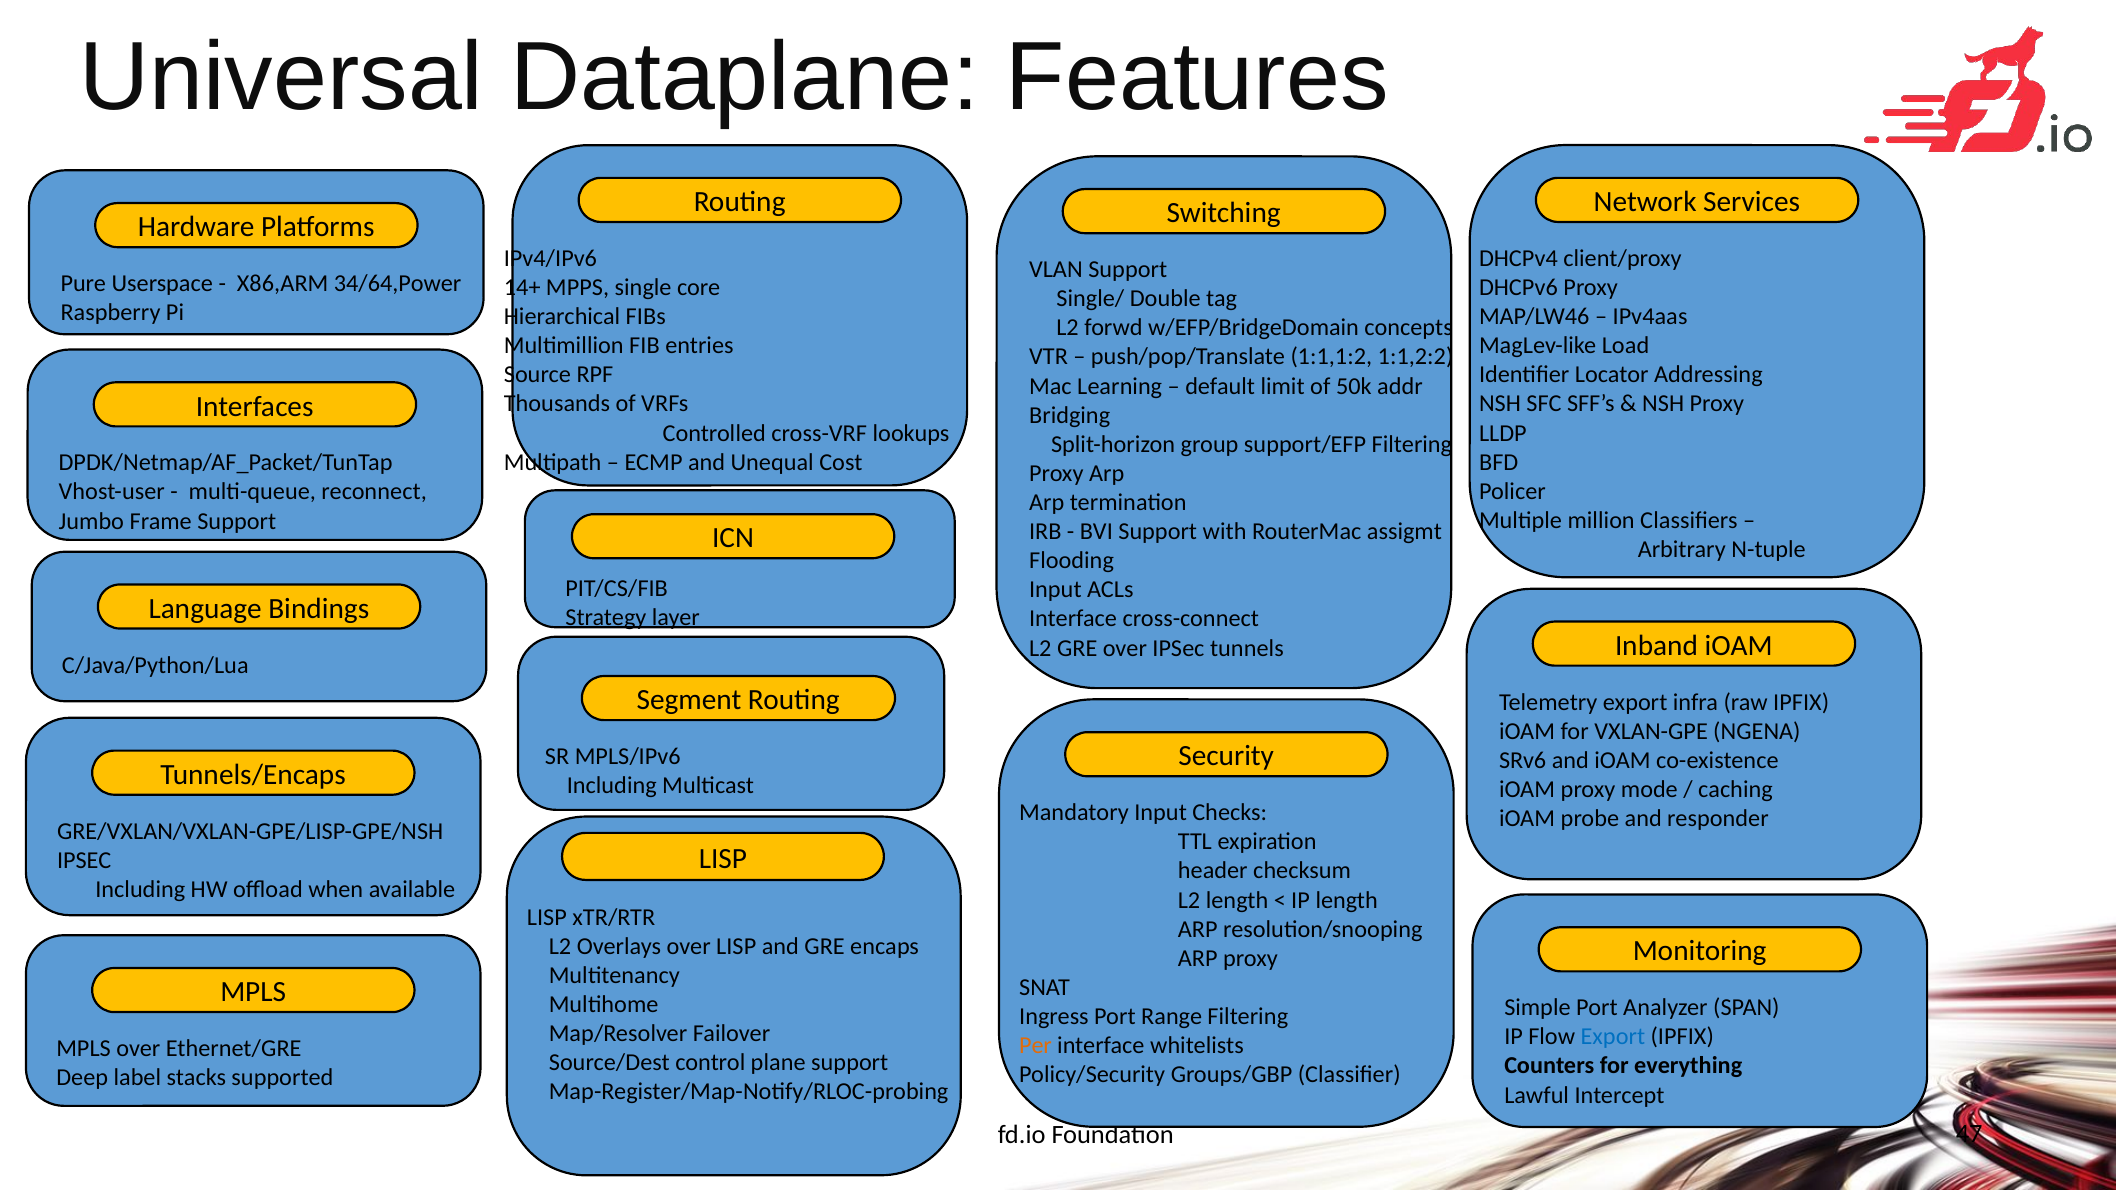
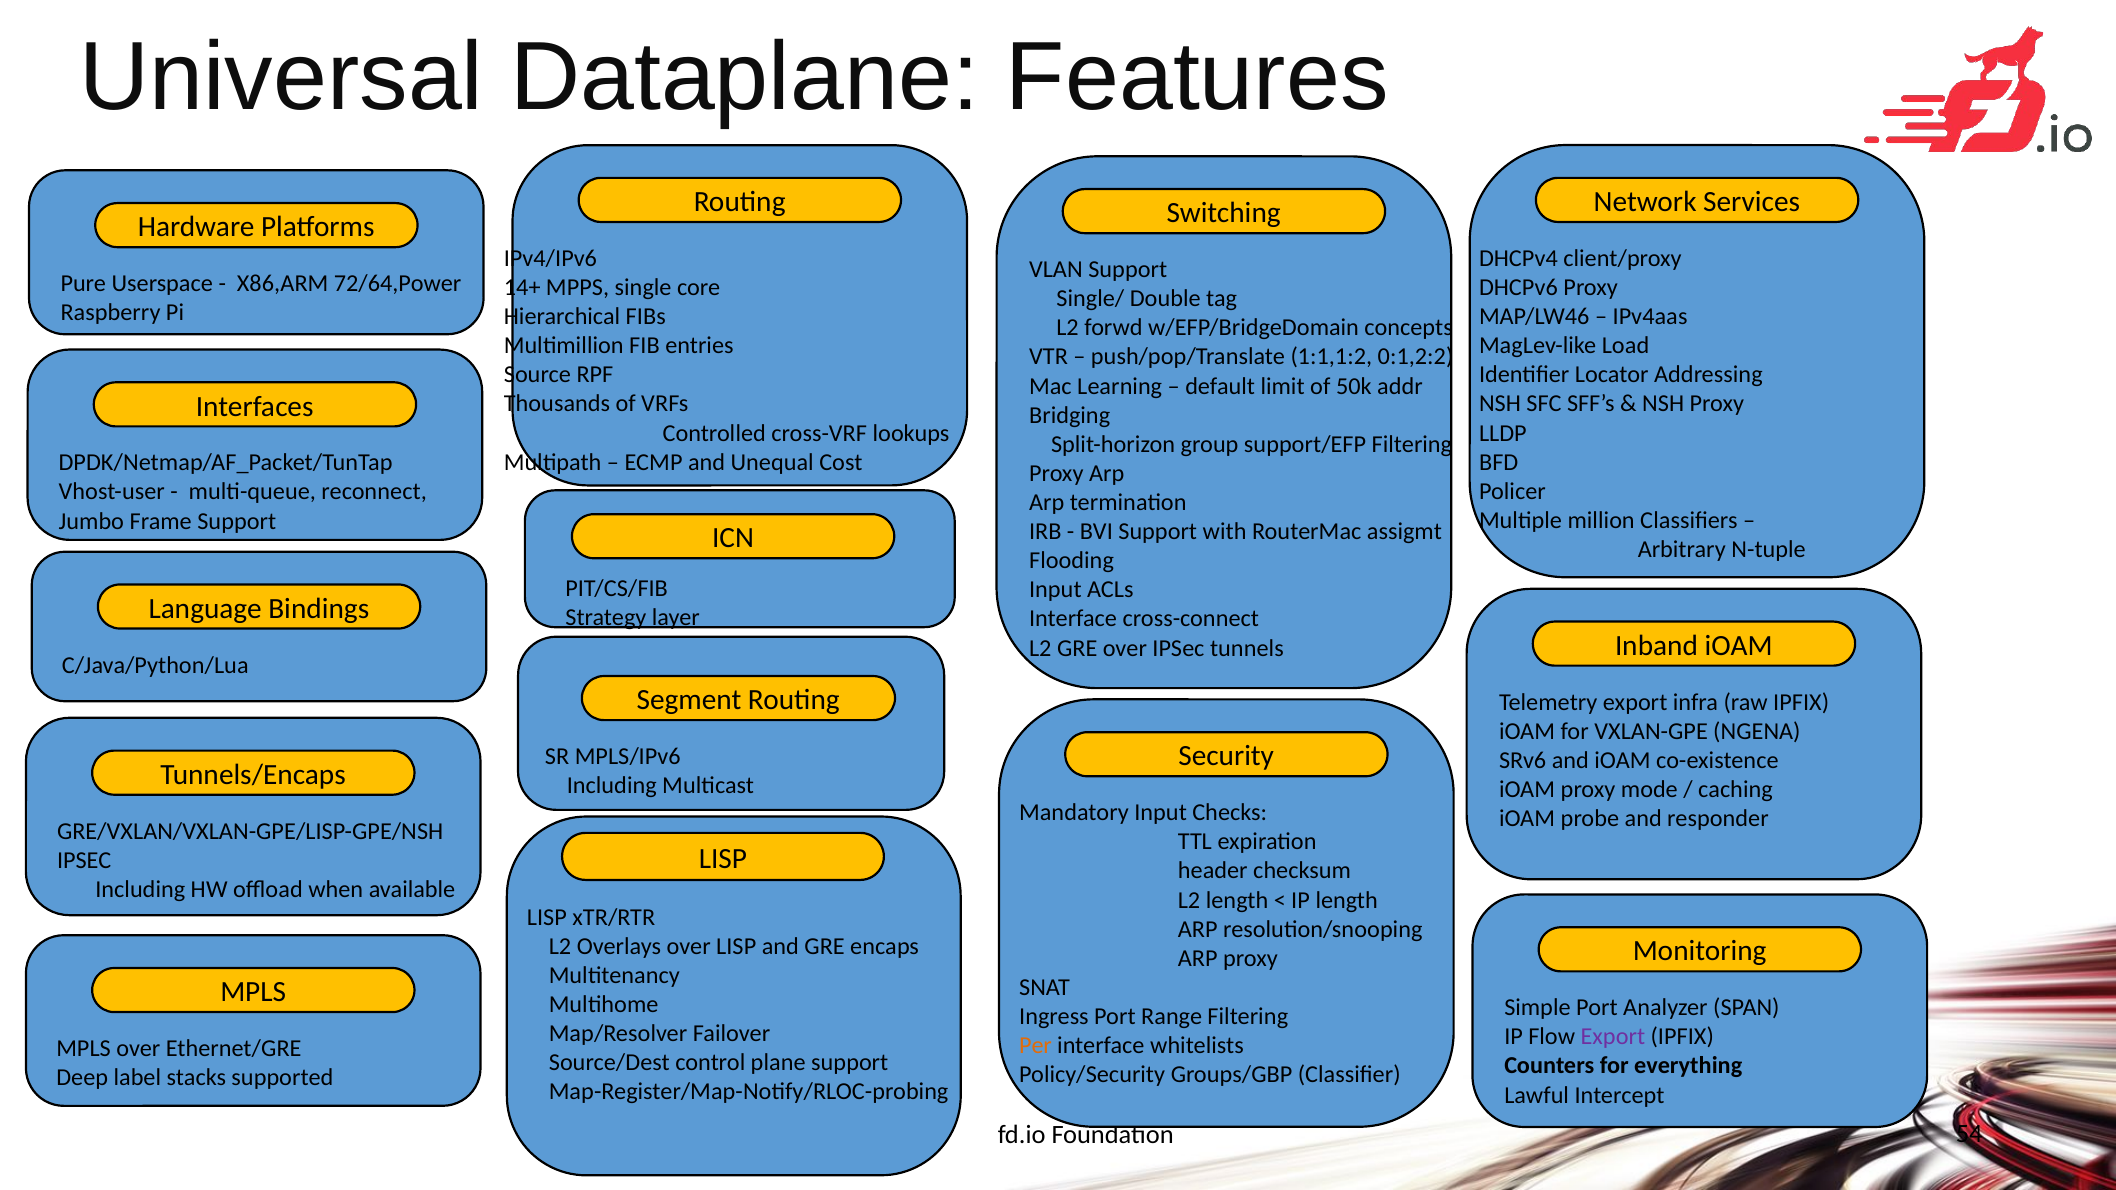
34/64,Power: 34/64,Power -> 72/64,Power (398, 284)
1:1,2:2: 1:1,2:2 -> 0:1,2:2 (1416, 357)
Export colour: blue -> purple (1613, 1037)
47: 47 -> 54 (1969, 1134)
